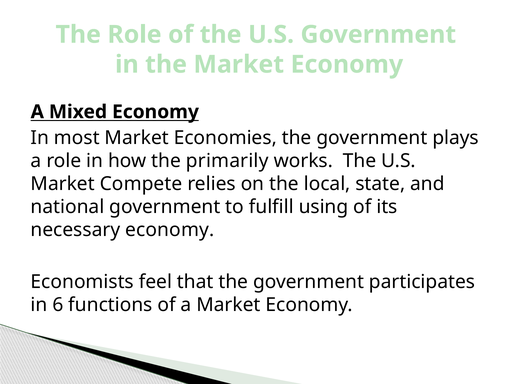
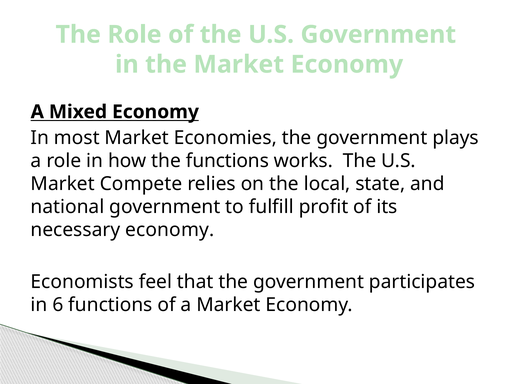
the primarily: primarily -> functions (227, 161)
using: using -> profit (323, 207)
